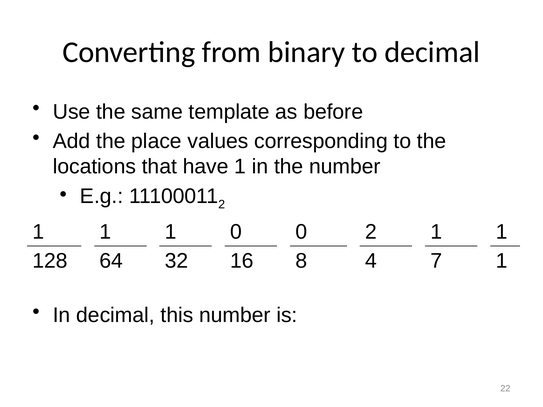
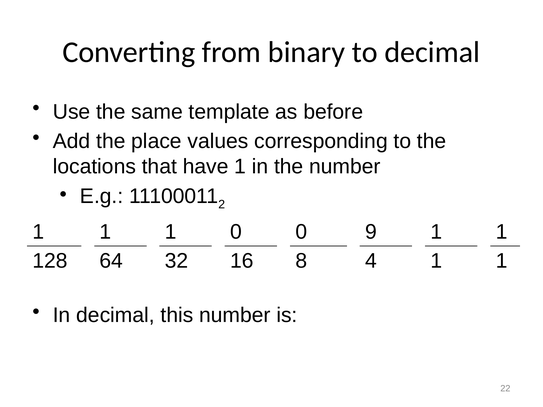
0 2: 2 -> 9 (371, 232)
4 7: 7 -> 1 (436, 261)
